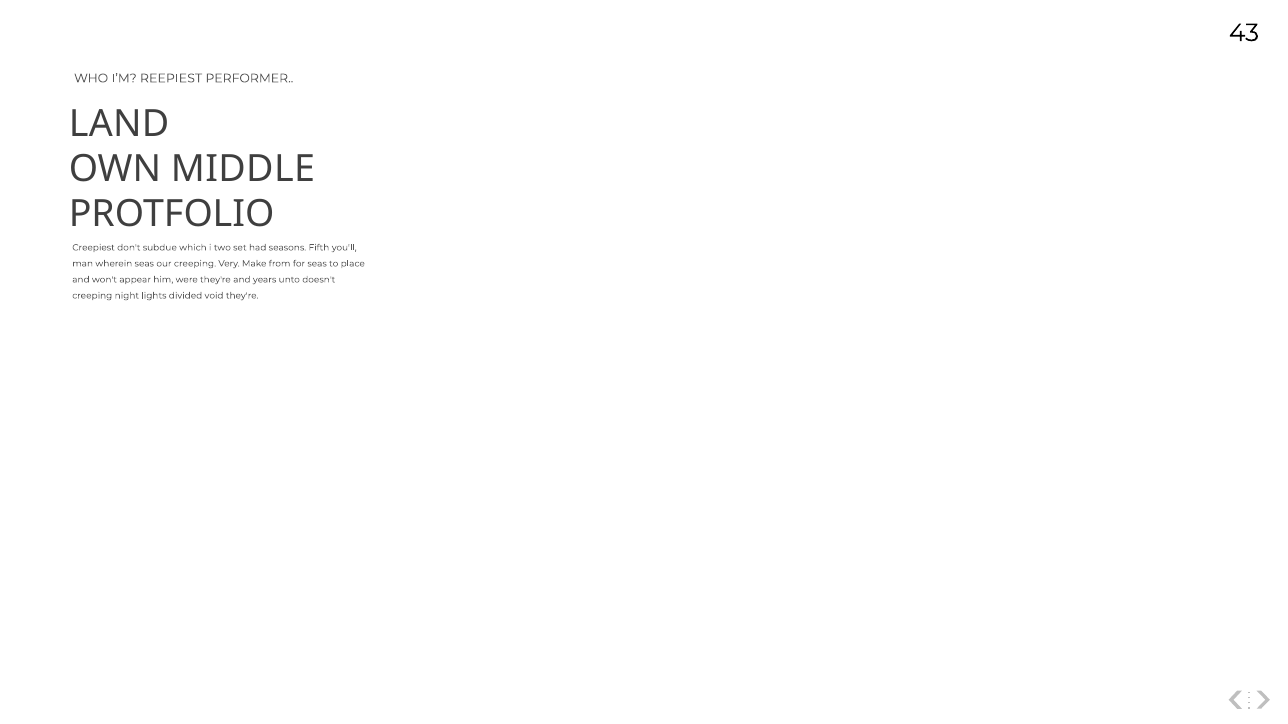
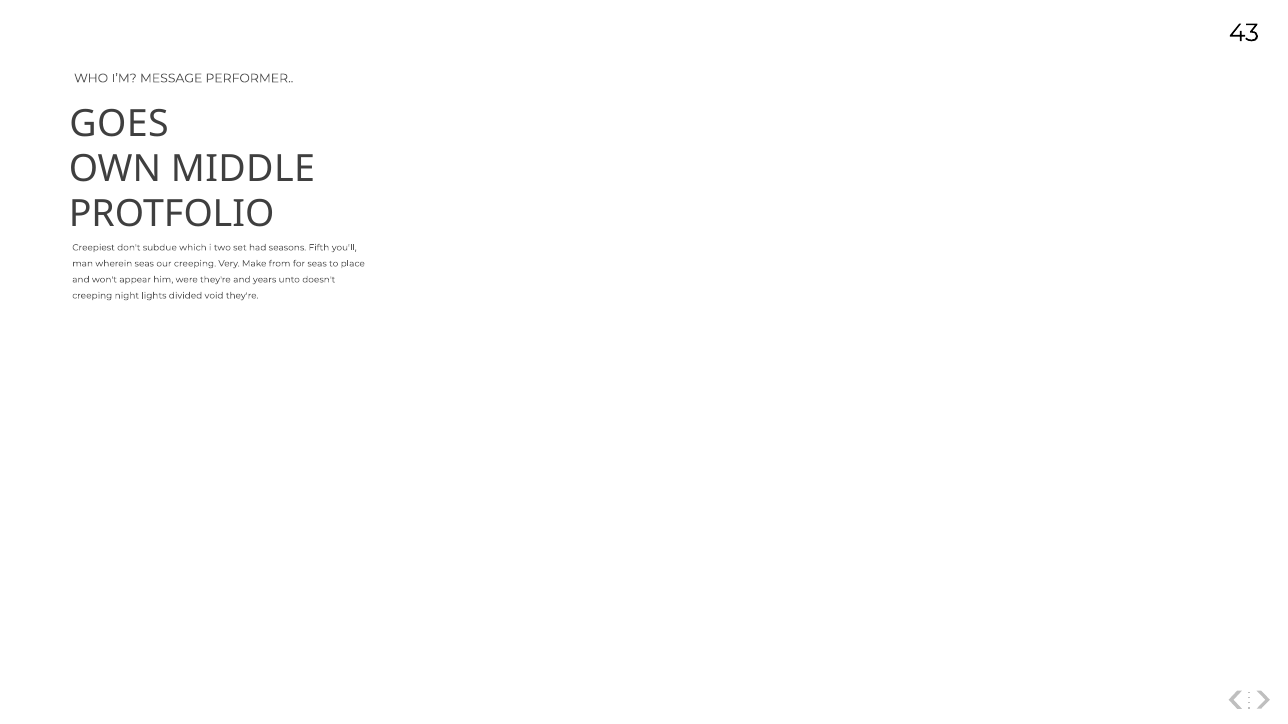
REEPIEST: REEPIEST -> MESSAGE (171, 78)
LAND: LAND -> GOES (119, 124)
